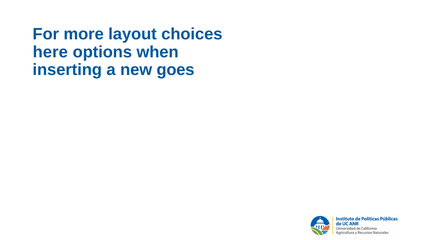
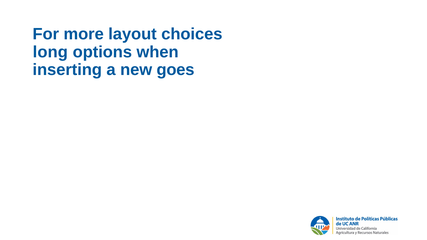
here: here -> long (50, 52)
